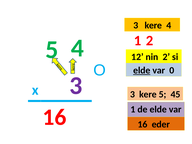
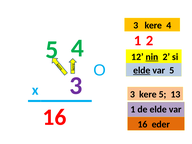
nin underline: none -> present (152, 57)
var 0: 0 -> 5 (172, 70)
45: 45 -> 13 (175, 94)
